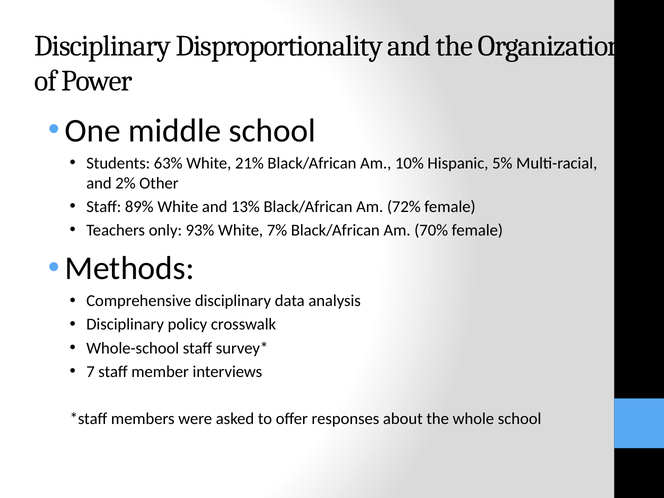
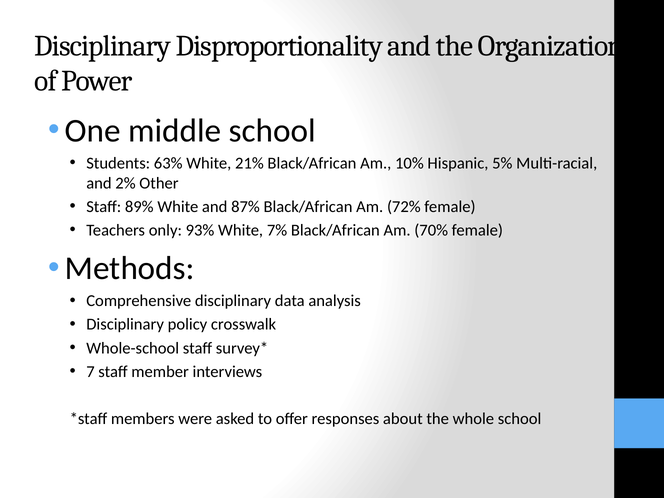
13%: 13% -> 87% (245, 207)
